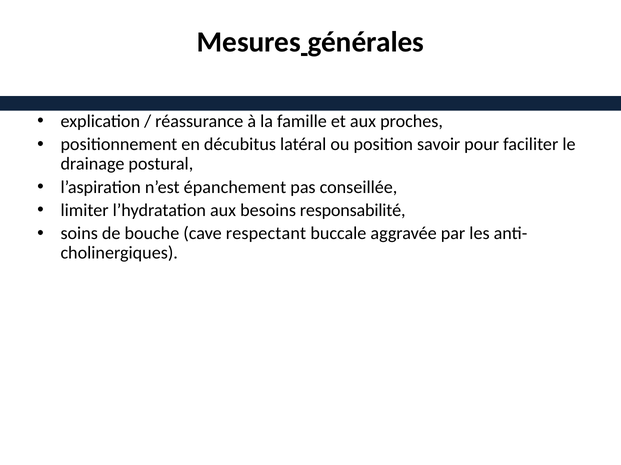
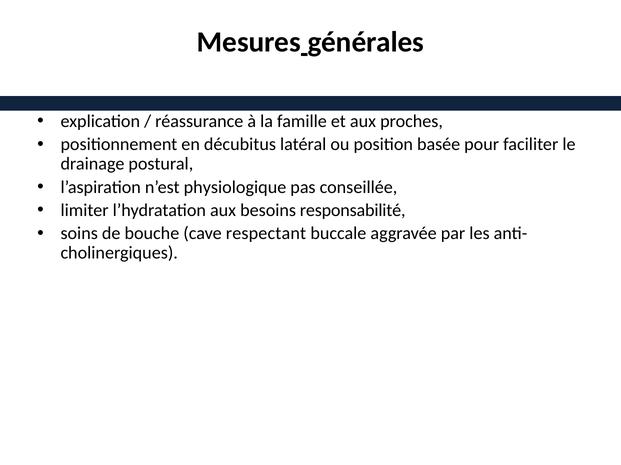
savoir: savoir -> basée (439, 145)
épanchement: épanchement -> physiologique (235, 187)
